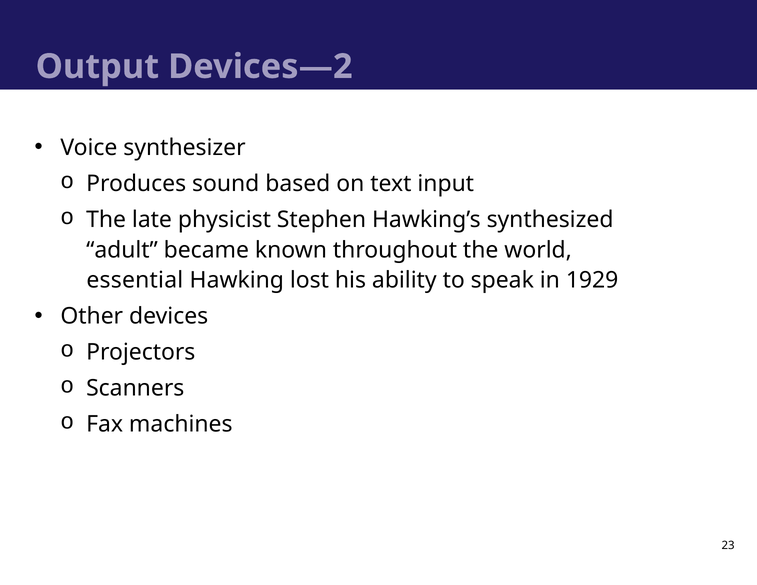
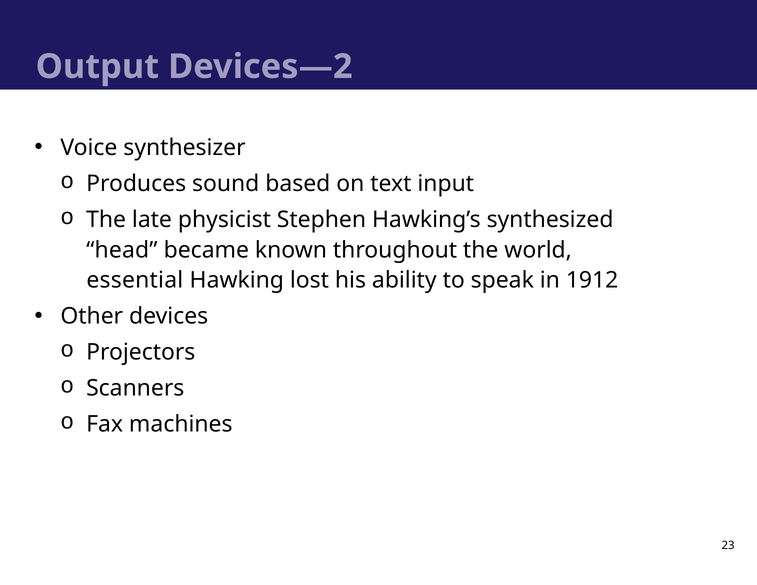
adult: adult -> head (122, 250)
1929: 1929 -> 1912 (592, 280)
